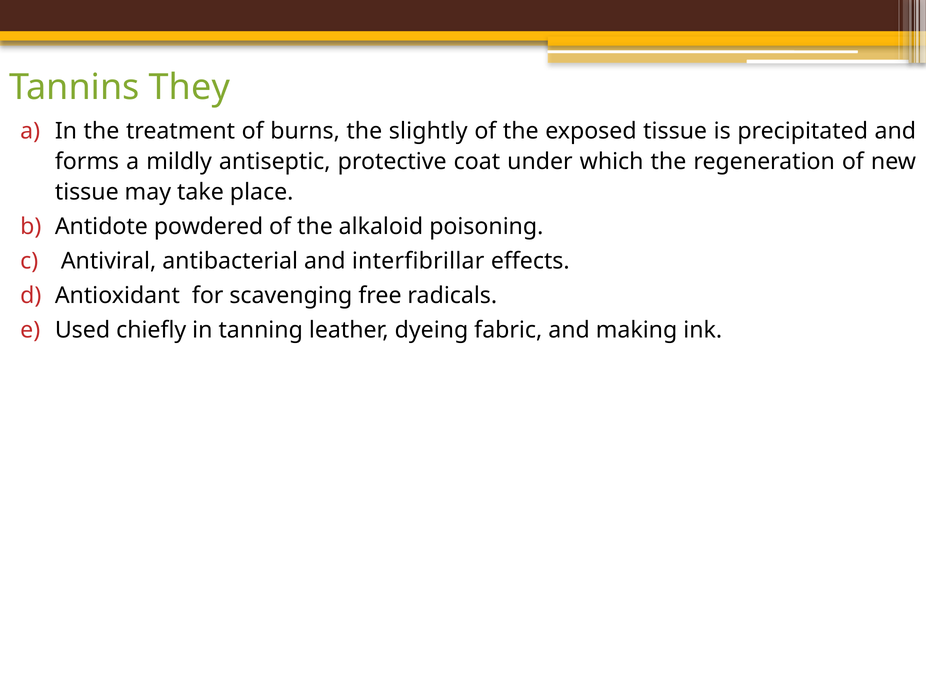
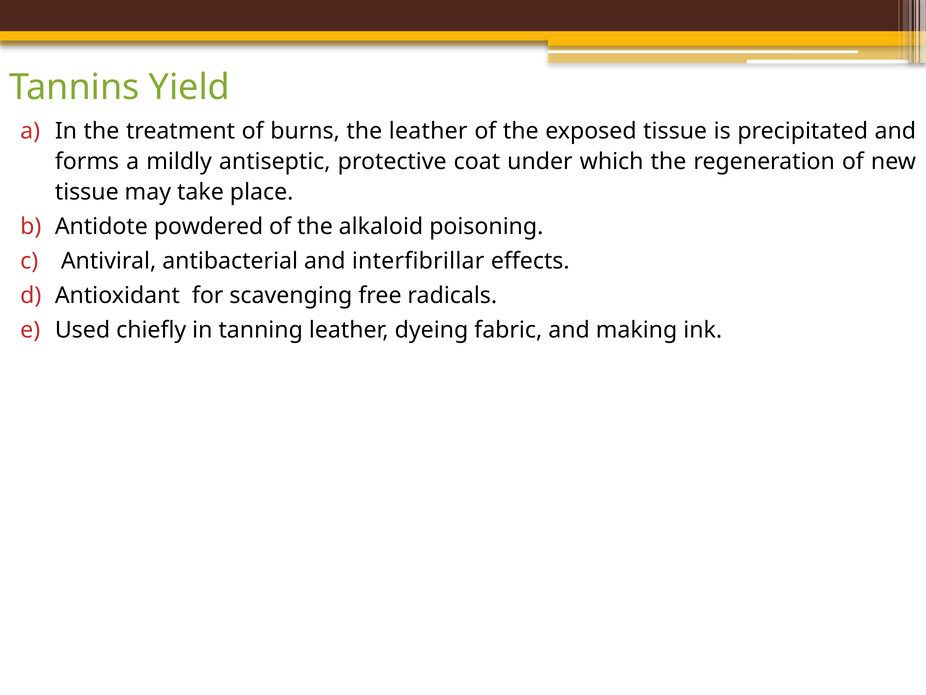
They: They -> Yield (189, 87)
the slightly: slightly -> leather (428, 131)
